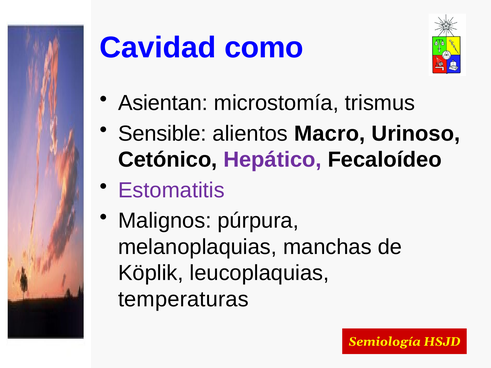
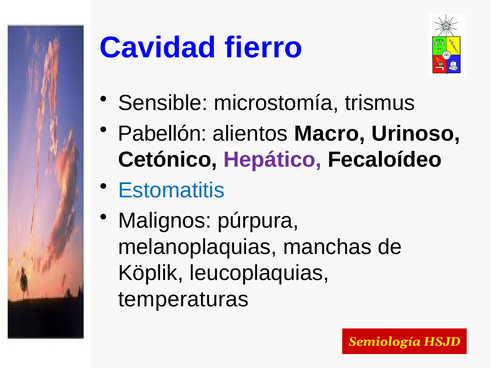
como: como -> fierro (264, 48)
Asientan: Asientan -> Sensible (163, 103)
Sensible: Sensible -> Pabellón (162, 134)
Estomatitis colour: purple -> blue (171, 190)
